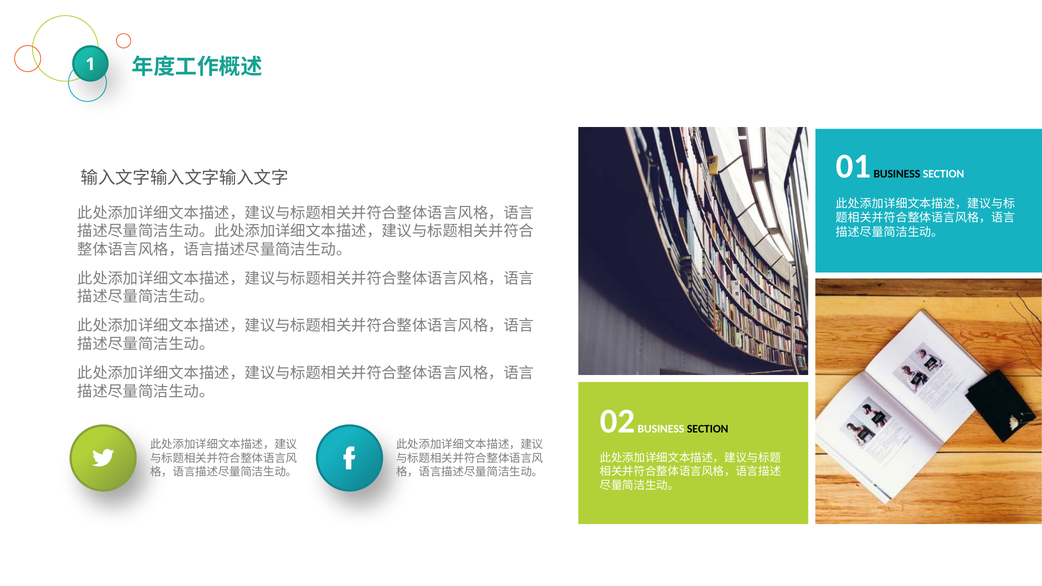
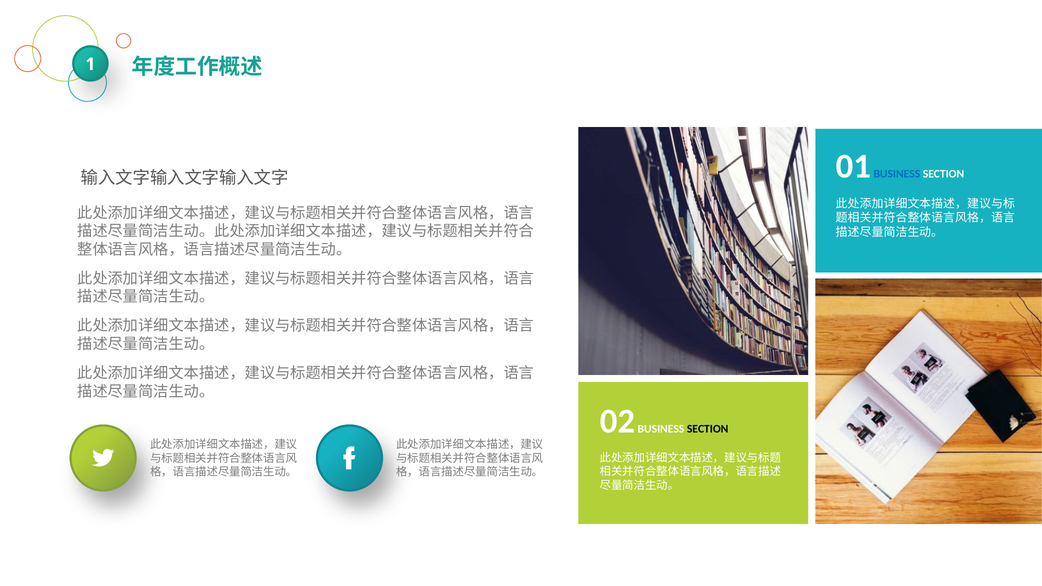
BUSINESS colour: black -> blue (897, 174)
